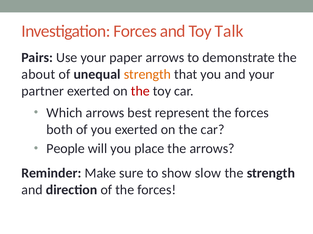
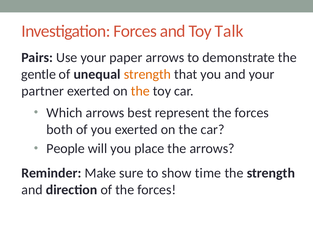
about: about -> gentle (39, 75)
the colour: red -> orange (140, 91)
slow: slow -> time (208, 174)
